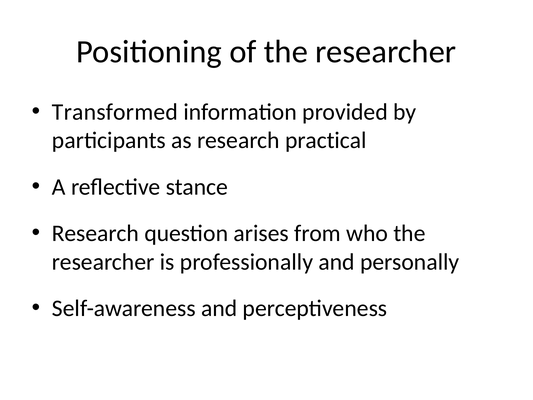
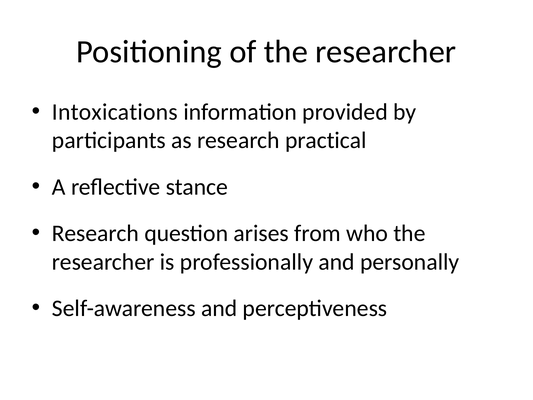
Transformed: Transformed -> Intoxications (115, 112)
